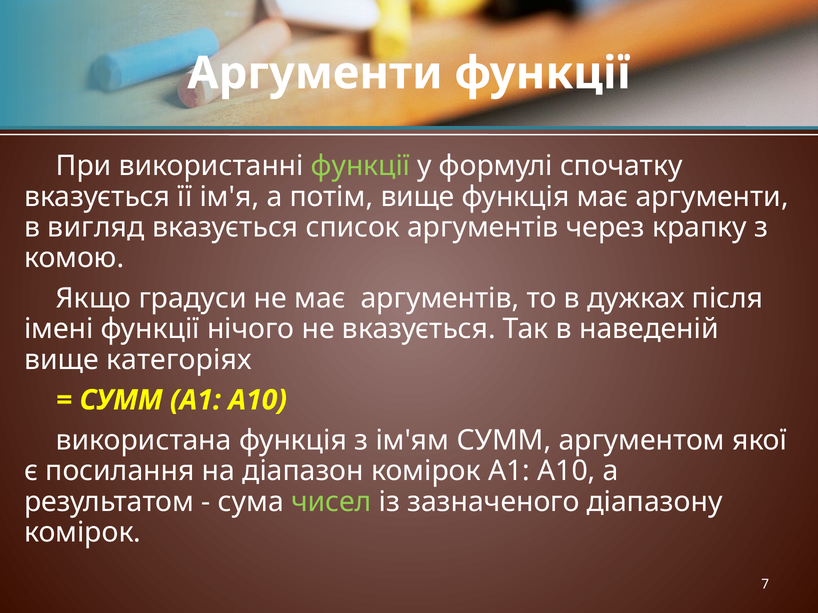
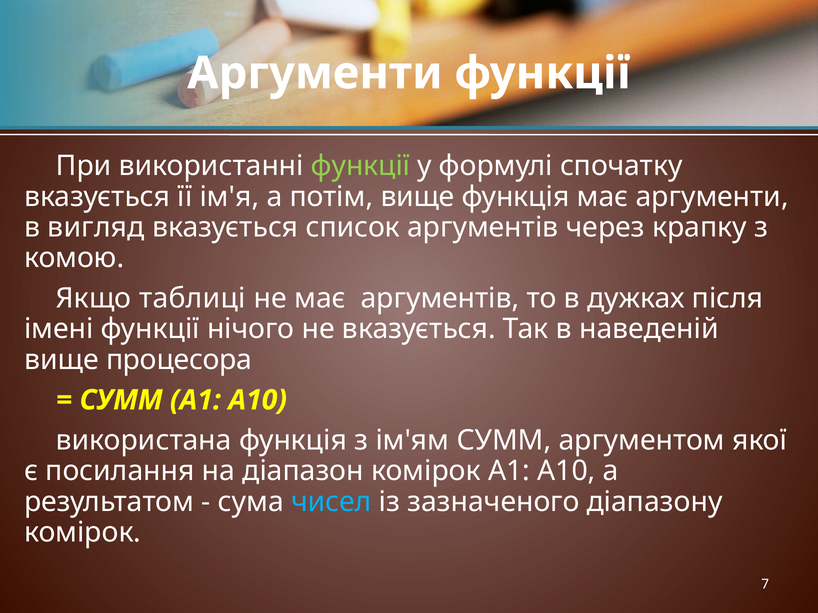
градуси: градуси -> таблиці (192, 299)
категоріях: категоріях -> процесора (179, 360)
чисел colour: light green -> light blue (331, 502)
